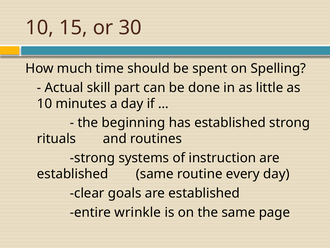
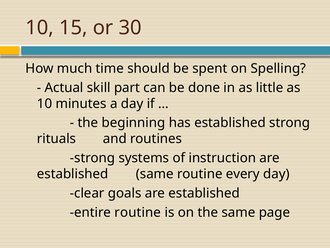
entire wrinkle: wrinkle -> routine (138, 212)
